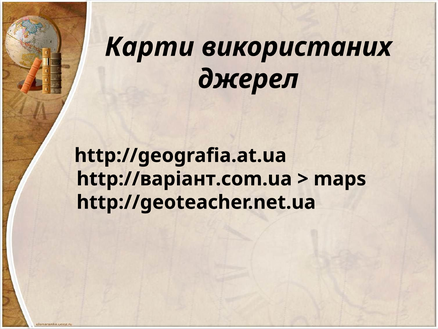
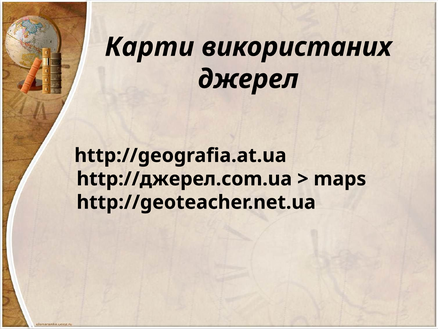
http://варіант.com.ua: http://варіант.com.ua -> http://джерел.com.ua (184, 179)
